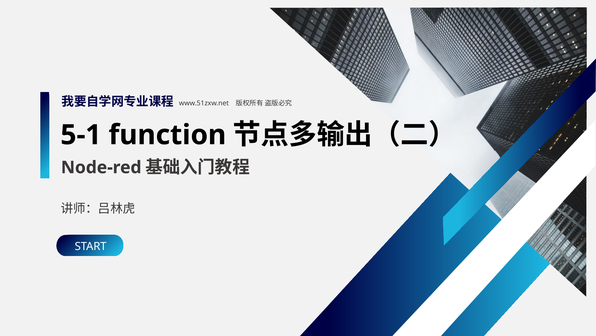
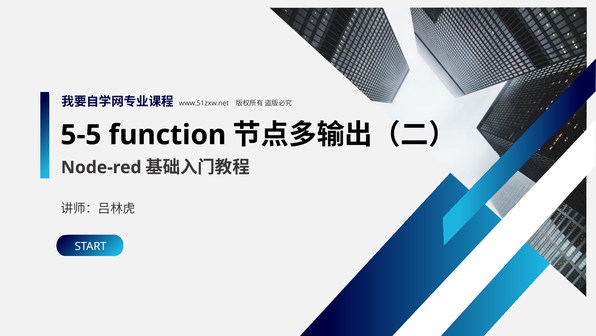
5-1: 5-1 -> 5-5 (81, 135)
